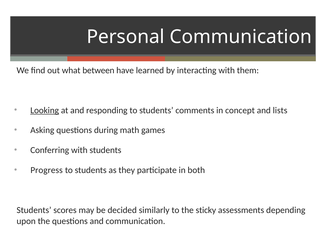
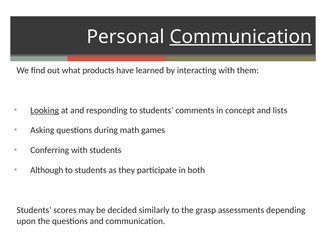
Communication underline: none -> present (241, 37)
between: between -> products (98, 70)
Progress: Progress -> Although (47, 170)
sticky: sticky -> grasp (206, 210)
